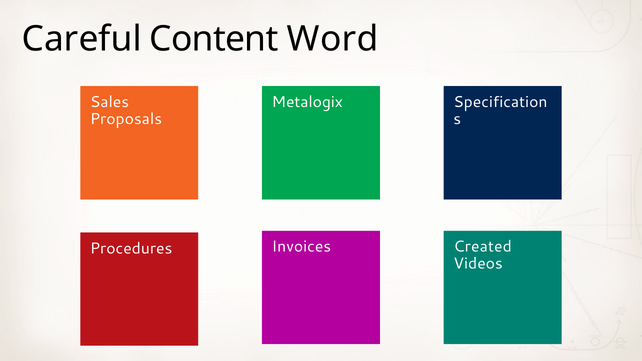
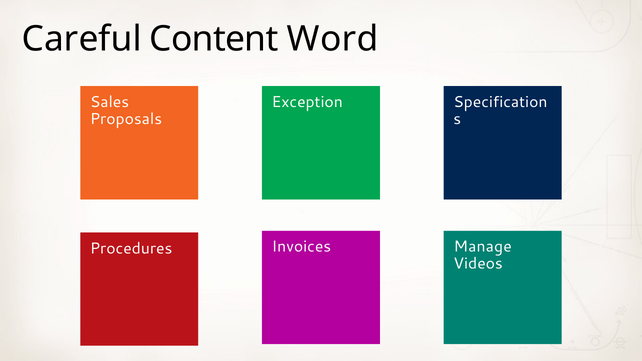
Metalogix: Metalogix -> Exception (307, 102)
Created: Created -> Manage (483, 247)
